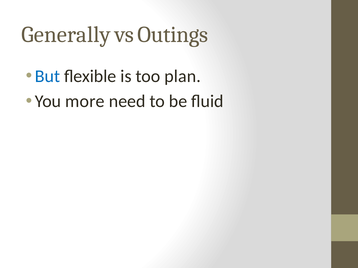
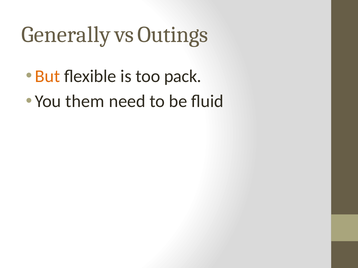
But colour: blue -> orange (47, 76)
plan: plan -> pack (183, 76)
more: more -> them (85, 101)
